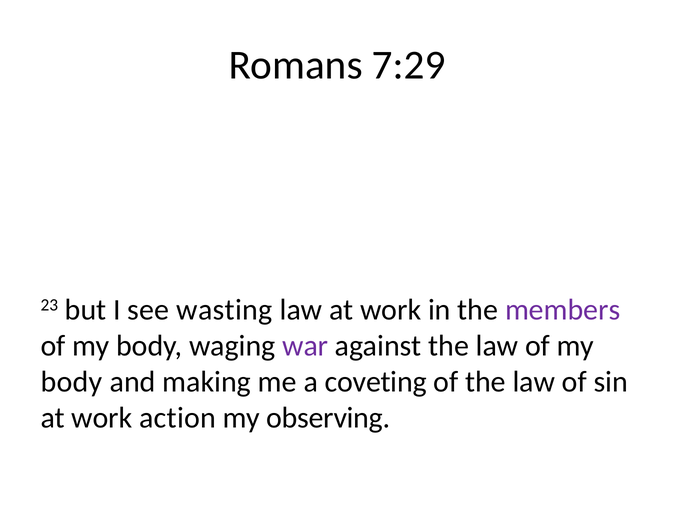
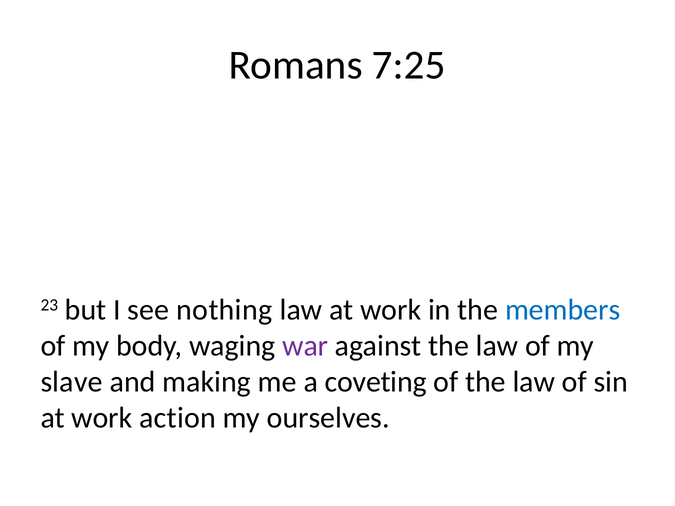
7:29: 7:29 -> 7:25 (409, 65)
wasting: wasting -> nothing (224, 310)
members colour: purple -> blue (563, 310)
body: body -> slave (72, 382)
observing: observing -> ourselves (328, 418)
